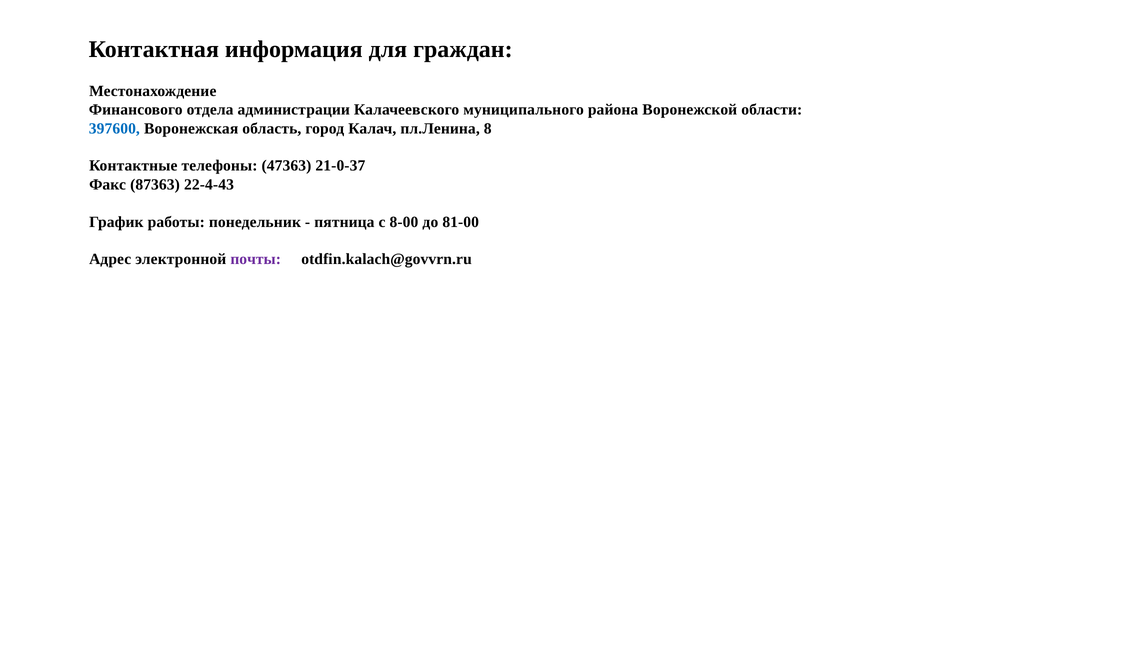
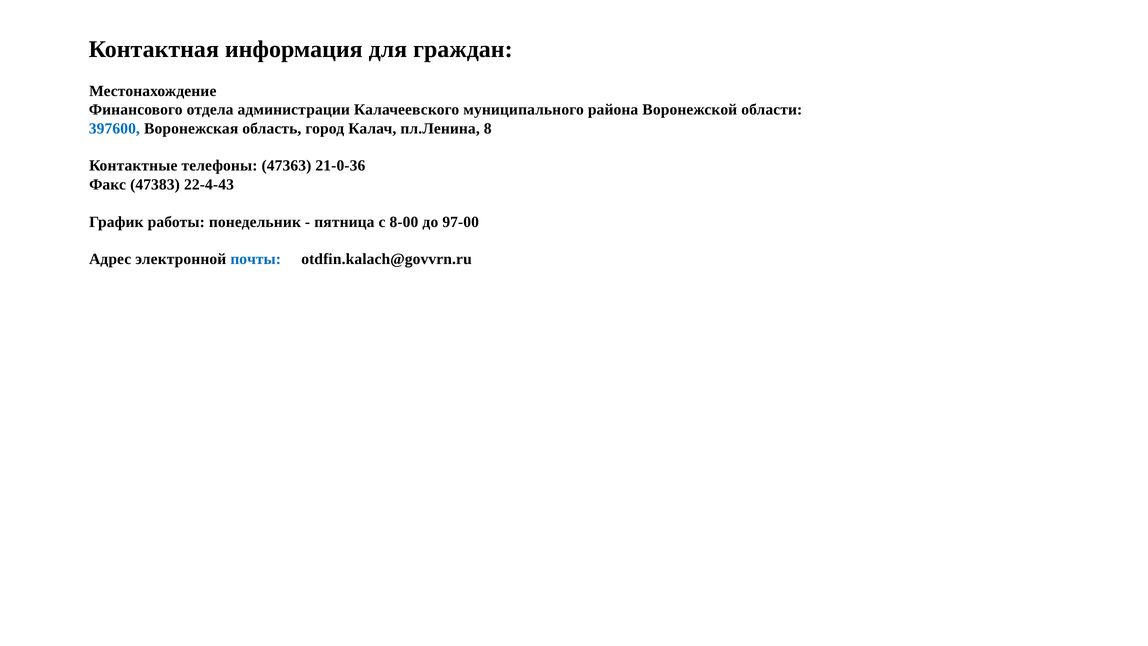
21-0-37: 21-0-37 -> 21-0-36 (340, 166)
87363: 87363 -> 47383 (155, 184)
81-00: 81-00 -> 97-00 (461, 222)
почты colour: purple -> blue (256, 259)
